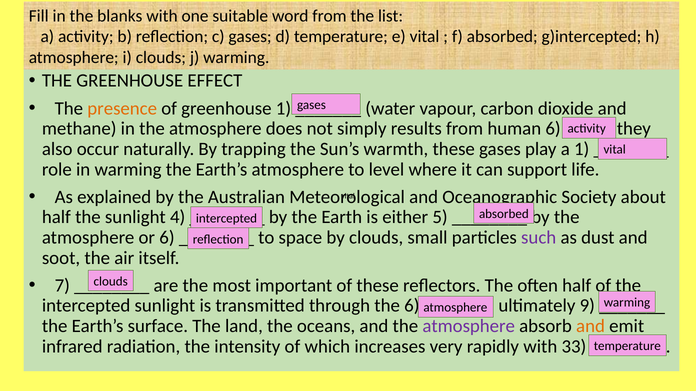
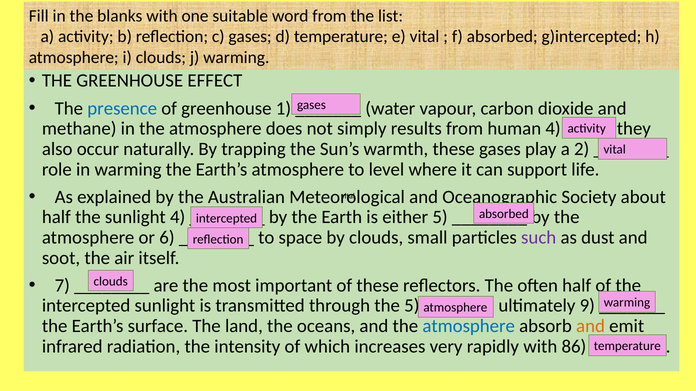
presence colour: orange -> blue (122, 108)
human 6: 6 -> 4 (553, 129)
a 1: 1 -> 2 (582, 149)
the 6: 6 -> 5 (412, 306)
atmosphere colour: purple -> blue (469, 326)
33: 33 -> 86 (574, 347)
